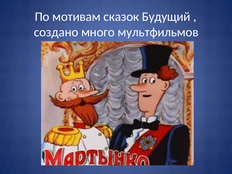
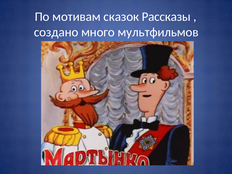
Будущий: Будущий -> Рассказы (166, 17)
